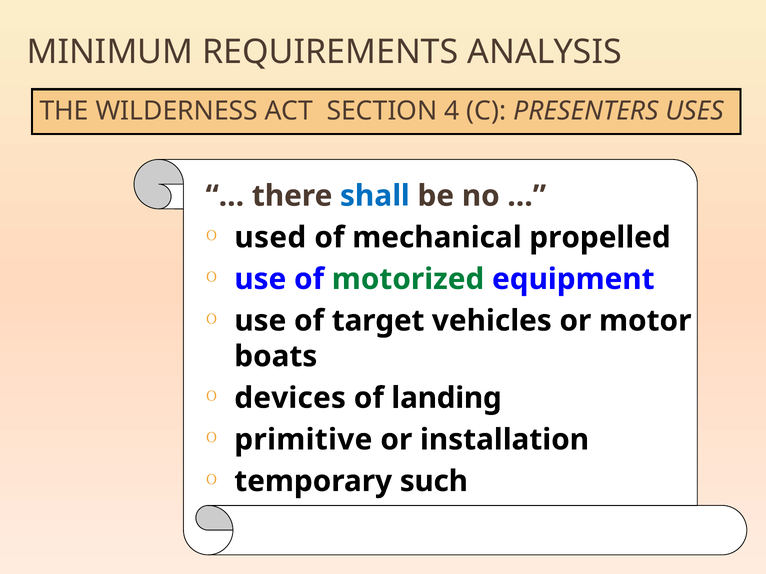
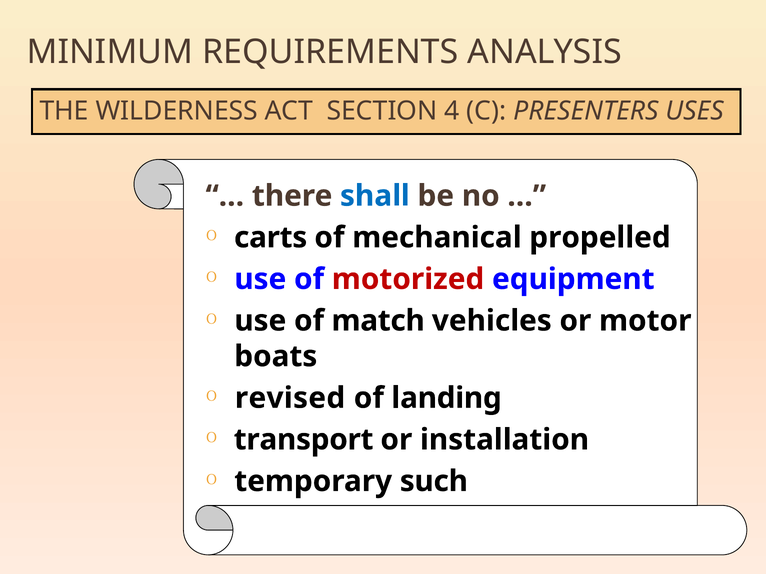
used: used -> carts (271, 238)
motorized colour: green -> red (408, 279)
target: target -> match (378, 321)
devices: devices -> revised (290, 398)
primitive: primitive -> transport (304, 440)
